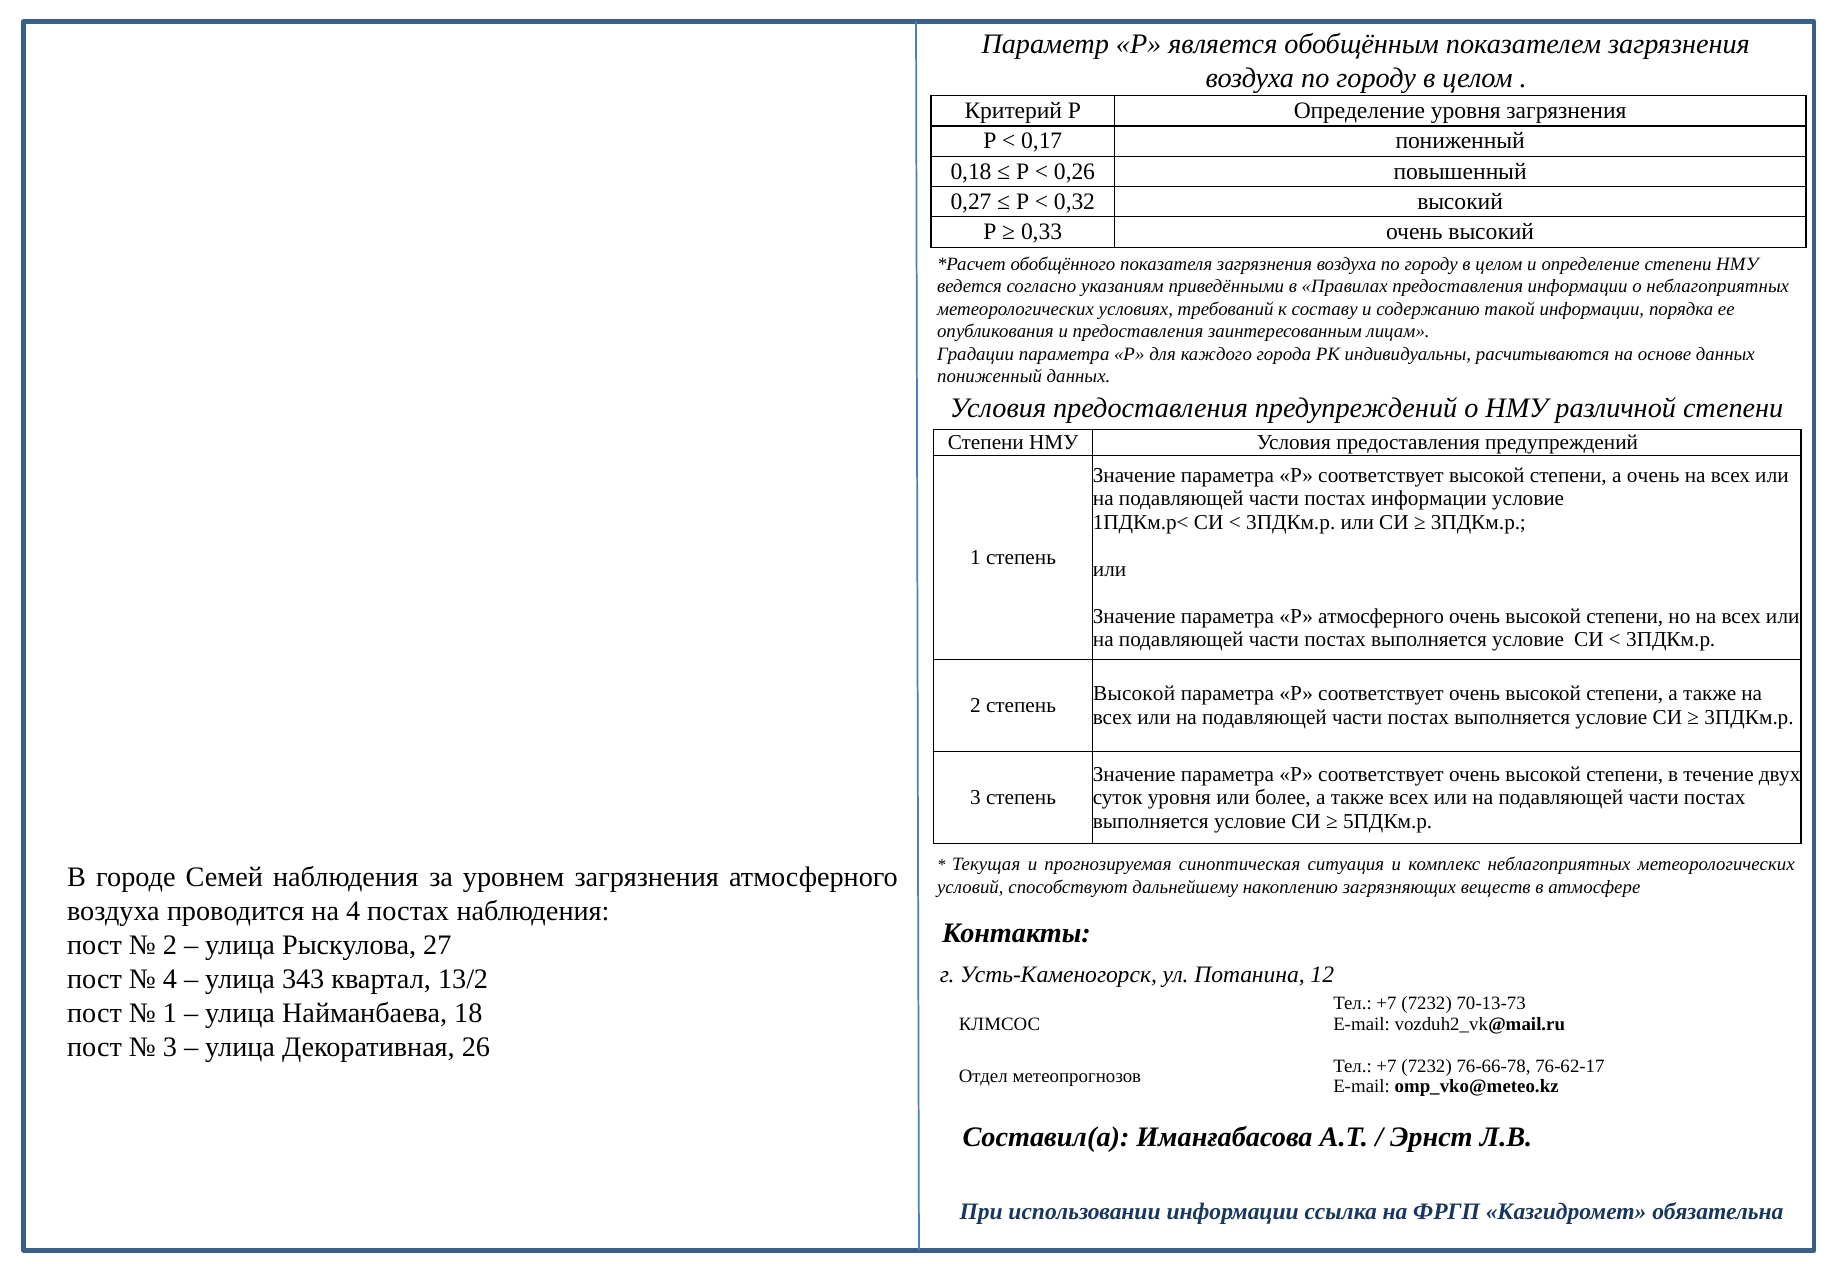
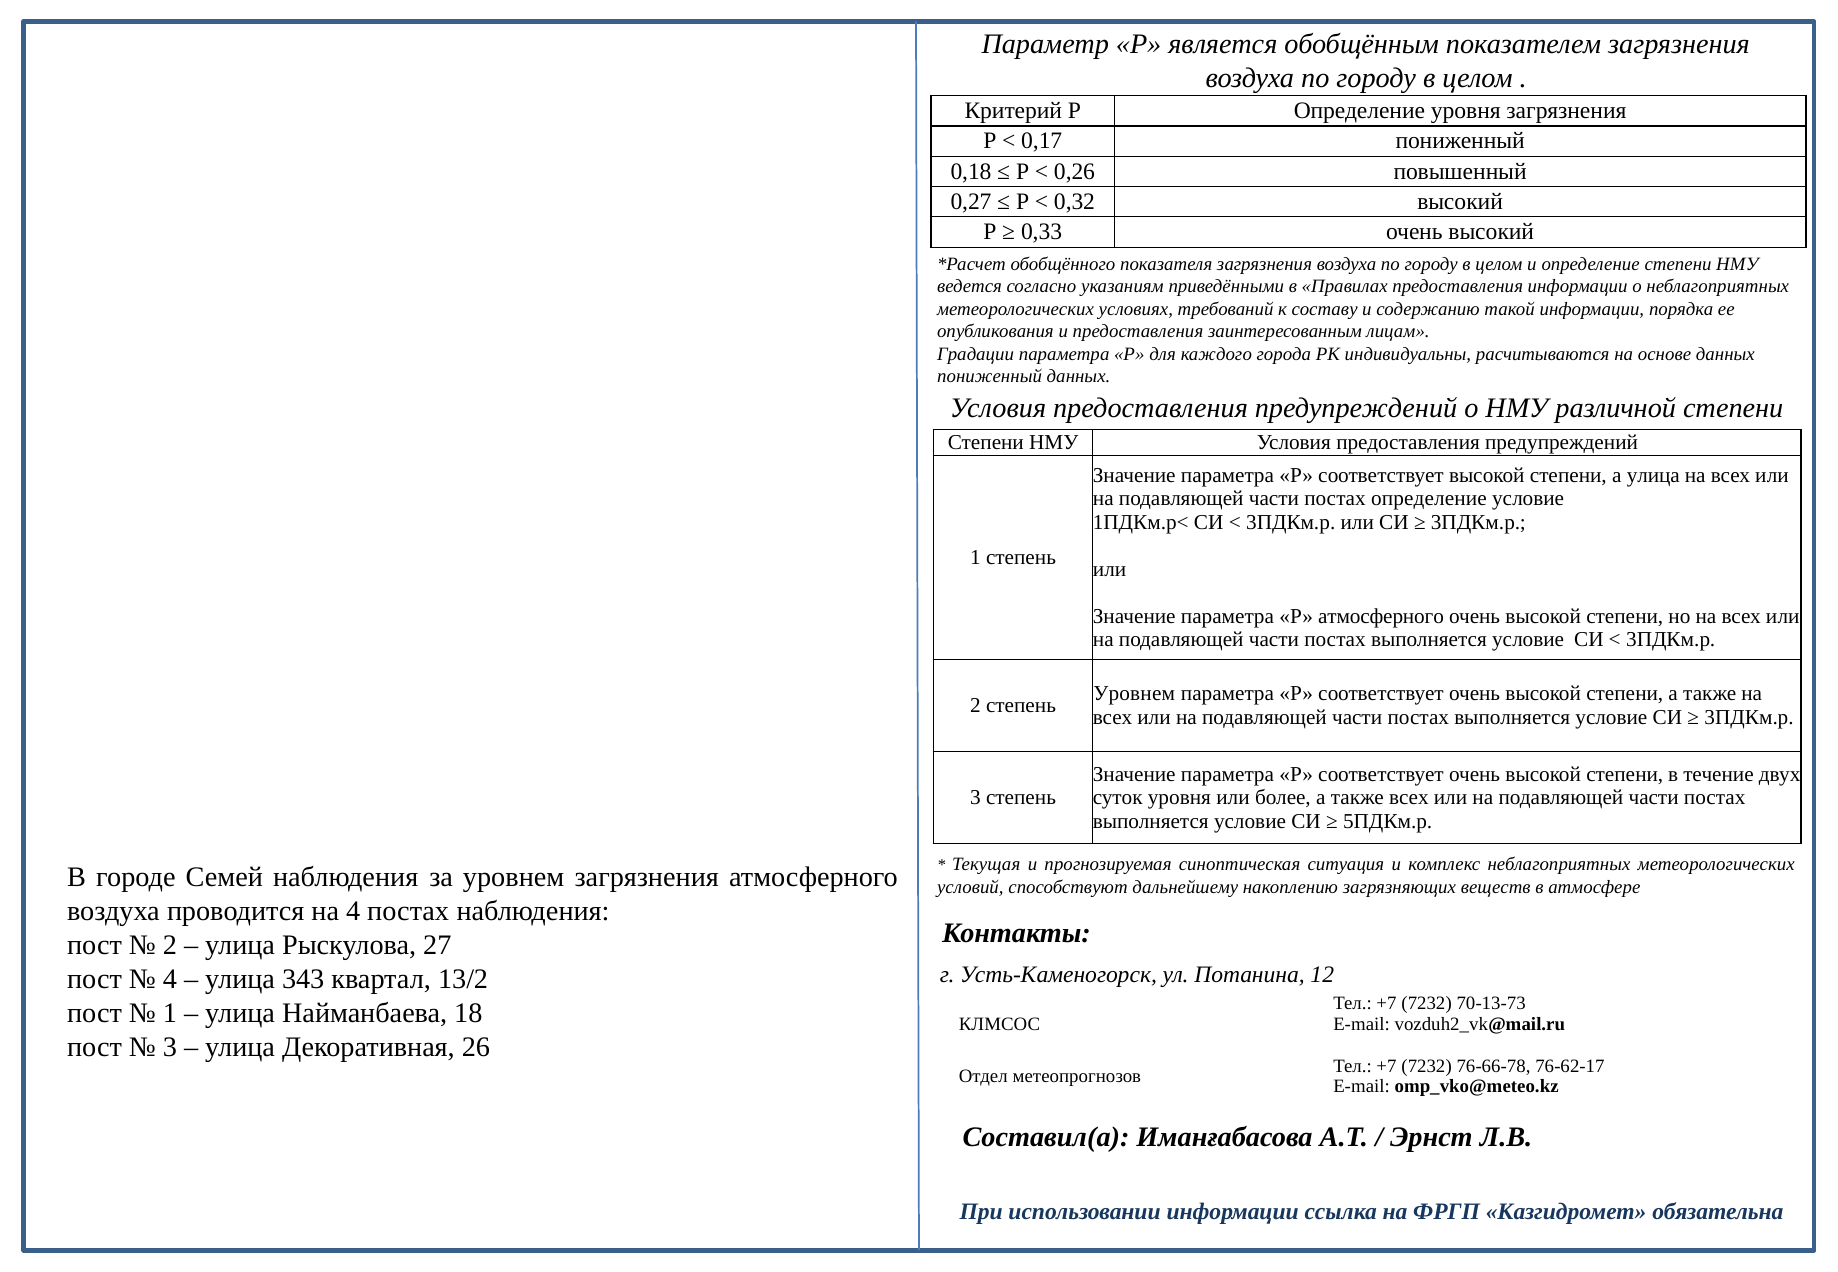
а очень: очень -> улица (1653, 476)
постах информации: информации -> определение (1429, 499)
Высокой: Высокой -> Уровнем (1134, 694)
